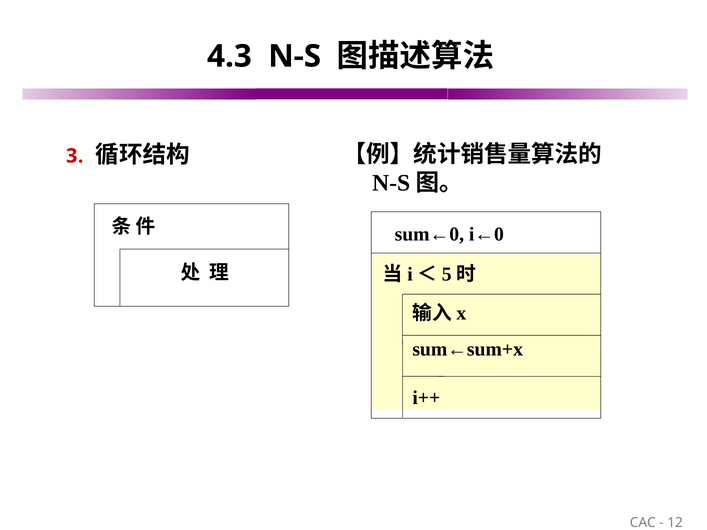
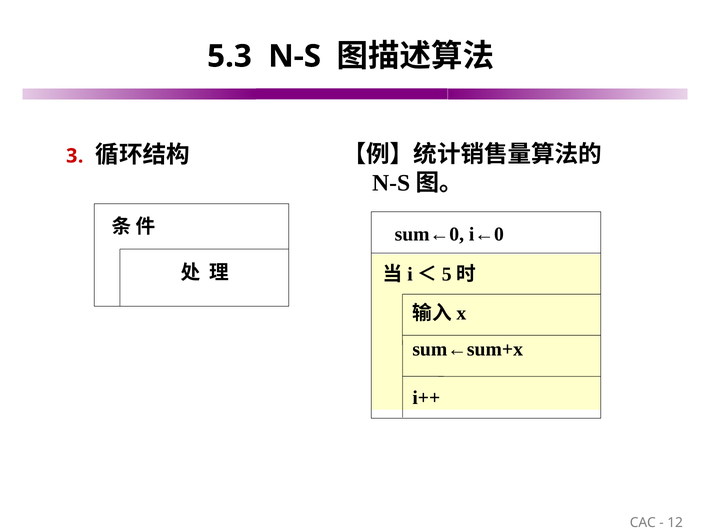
4.3: 4.3 -> 5.3 (229, 56)
